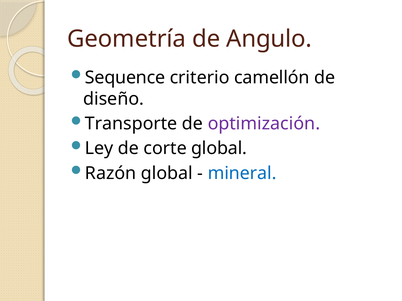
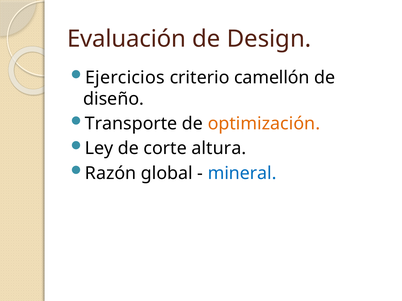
Geometría: Geometría -> Evaluación (127, 39)
Angulo: Angulo -> Design (269, 39)
Sequence: Sequence -> Ejercicios (125, 78)
optimización colour: purple -> orange (264, 124)
corte global: global -> altura (219, 149)
